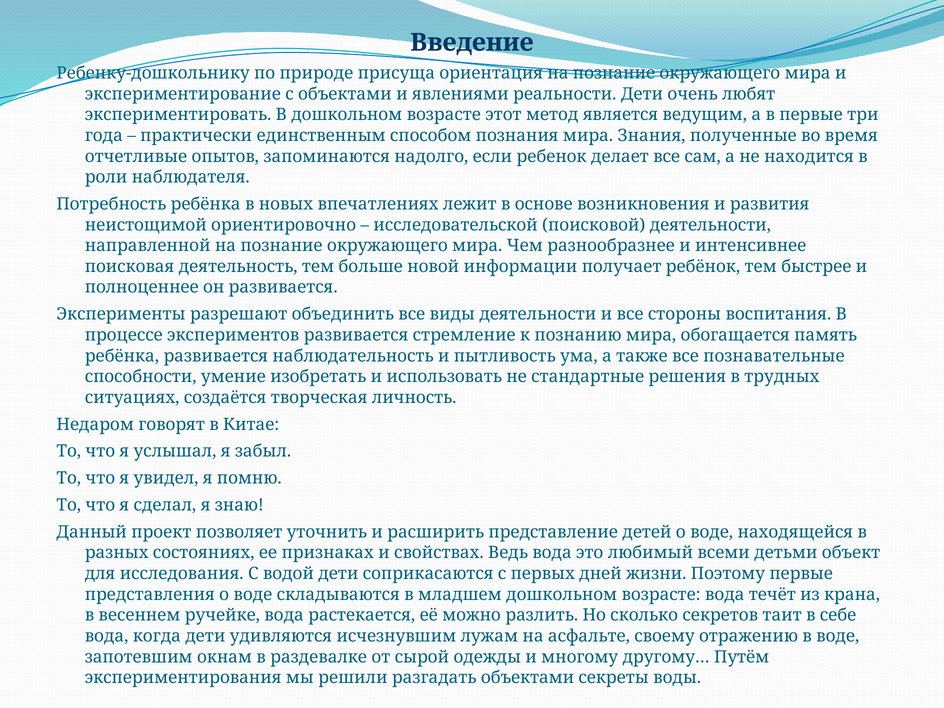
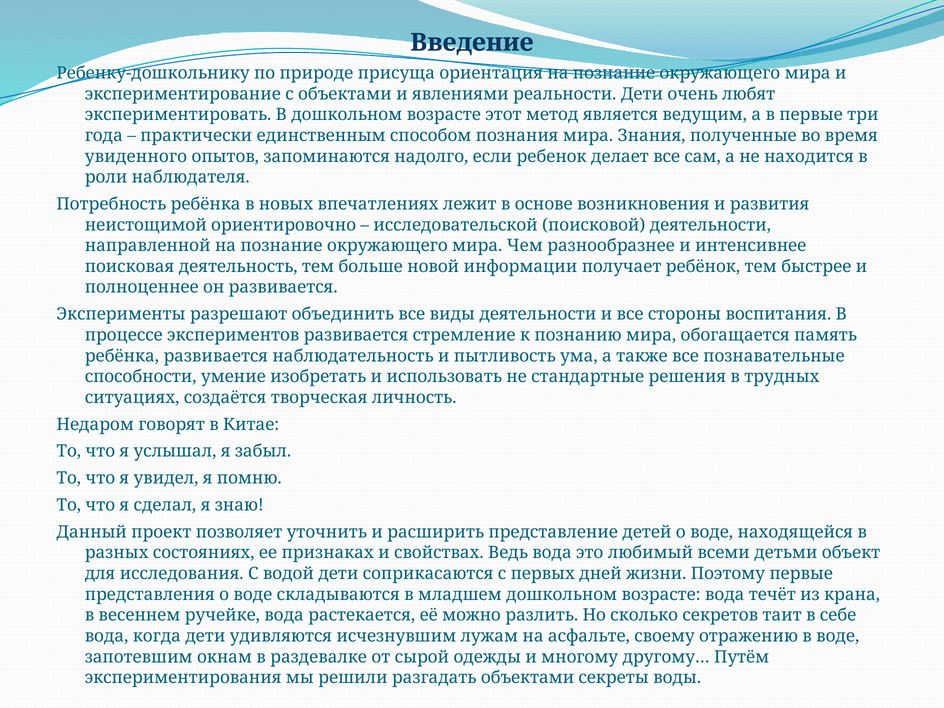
отчетливые: отчетливые -> увиденного (136, 156)
